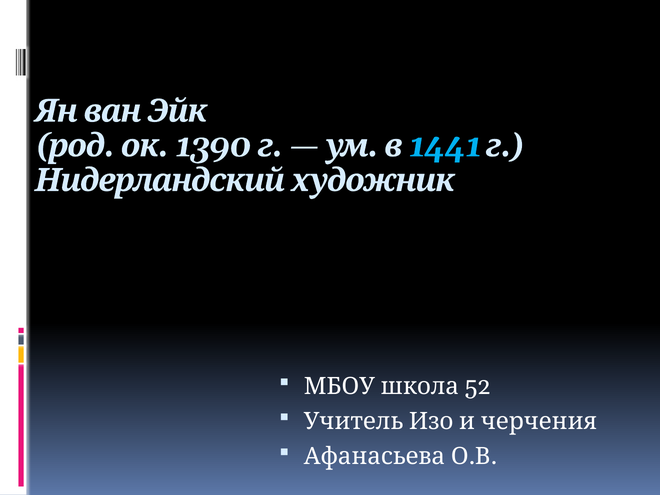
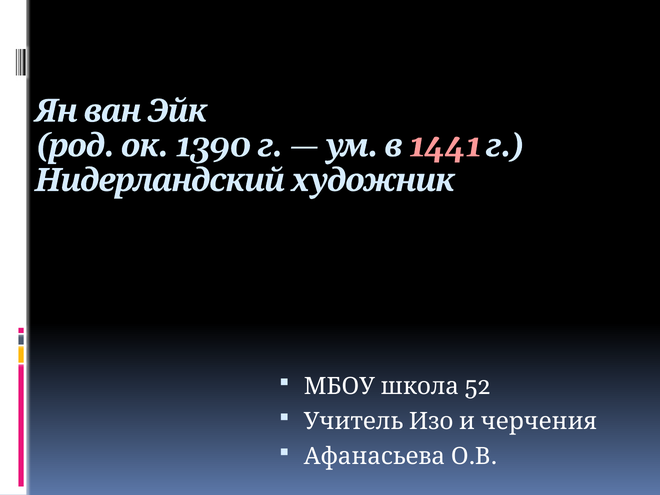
1441 colour: light blue -> pink (445, 146)
